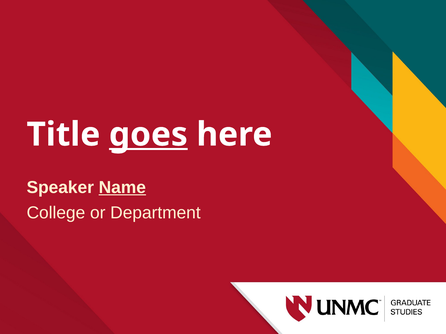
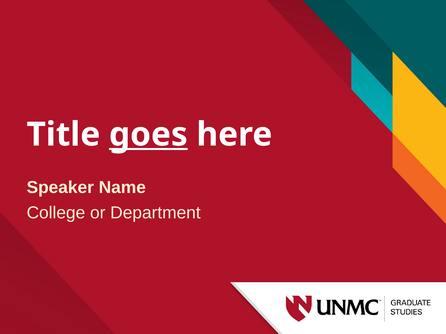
Name underline: present -> none (122, 188)
